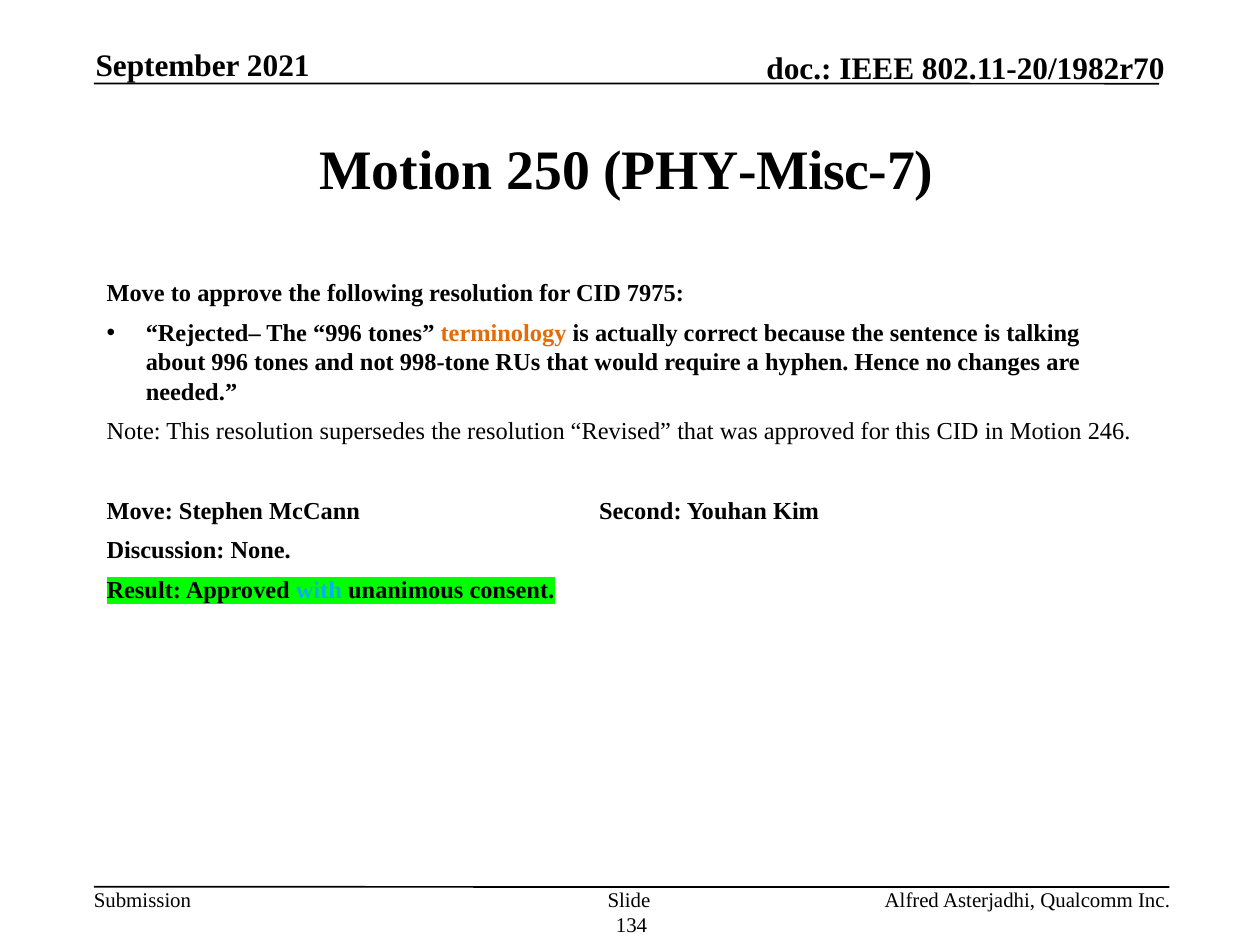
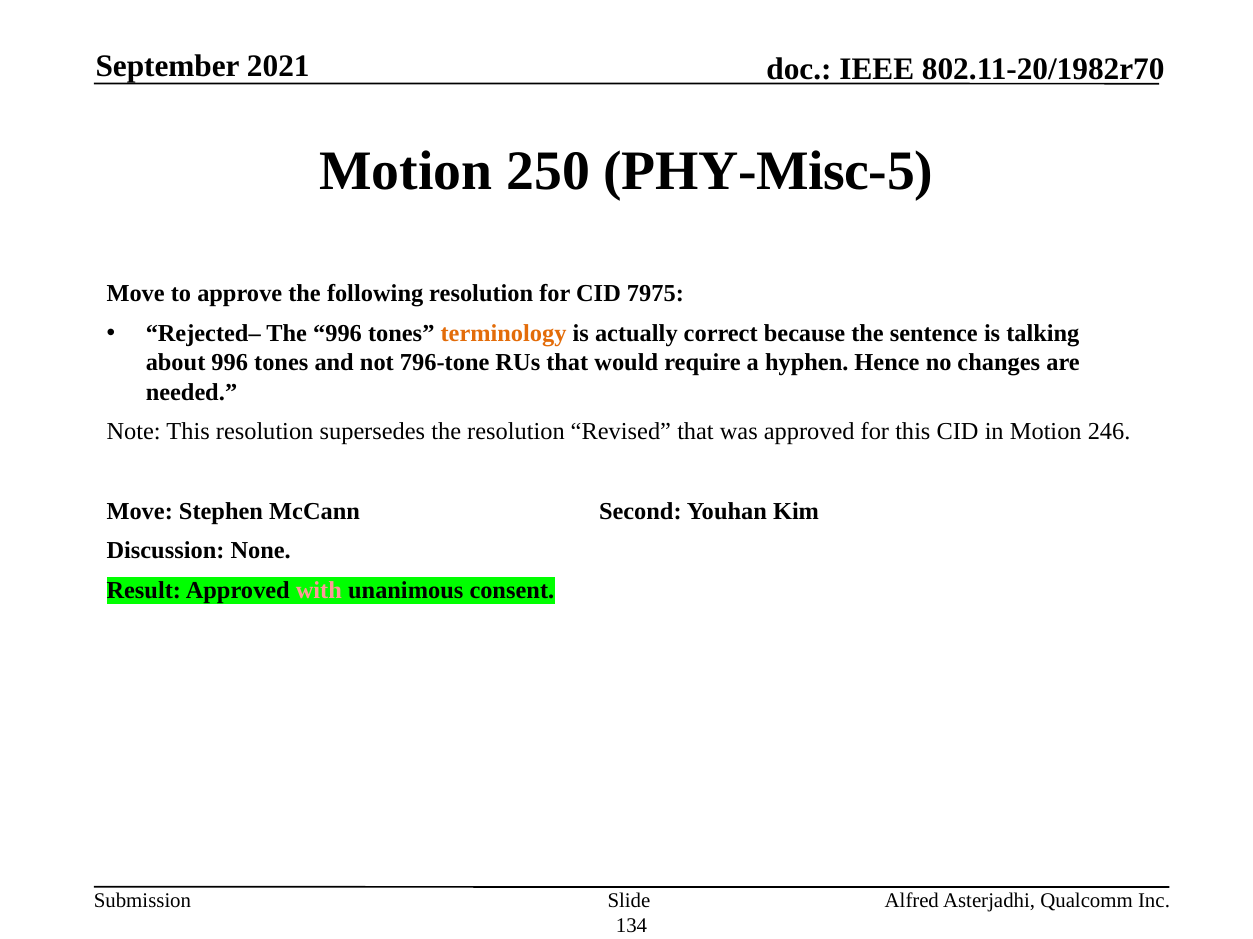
PHY-Misc-7: PHY-Misc-7 -> PHY-Misc-5 (768, 171)
998-tone: 998-tone -> 796-tone (445, 363)
with colour: light blue -> pink (319, 591)
